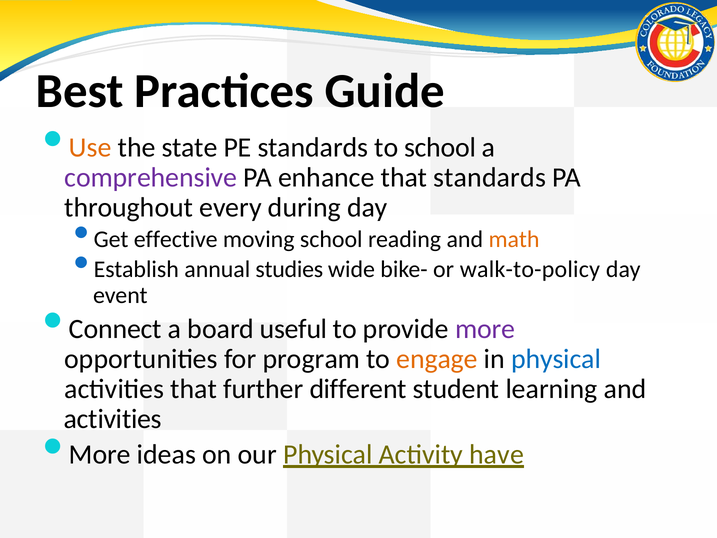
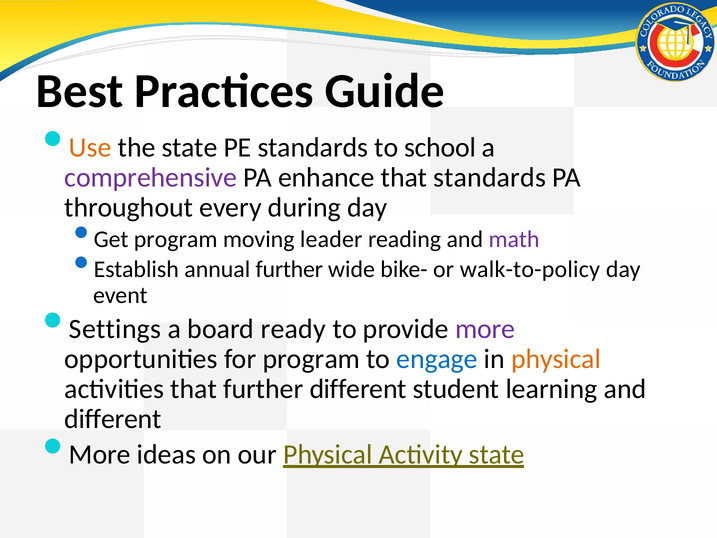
Get effective: effective -> program (176, 239)
moving school: school -> leader (331, 239)
math colour: orange -> purple (514, 239)
annual studies: studies -> further (289, 269)
Connect: Connect -> Settings (115, 329)
useful: useful -> ready (293, 329)
engage colour: orange -> blue (437, 359)
physical colour: blue -> orange (556, 359)
activities: activities -> different (113, 419)
Activity have: have -> state (497, 454)
